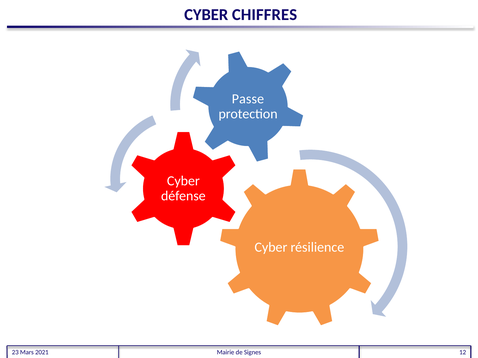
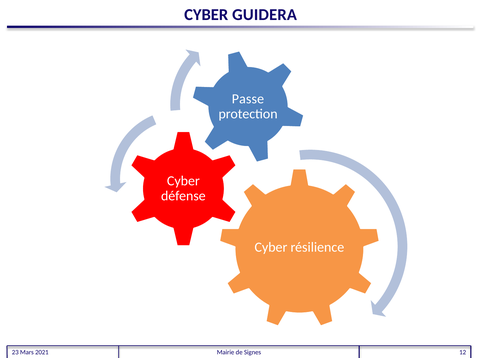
CHIFFRES: CHIFFRES -> GUIDERA (265, 15)
